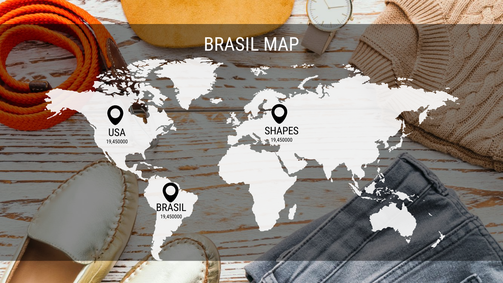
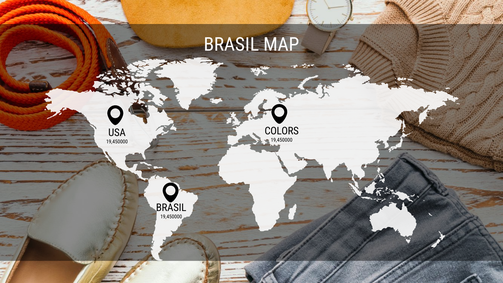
SHAPES: SHAPES -> COLORS (282, 131)
